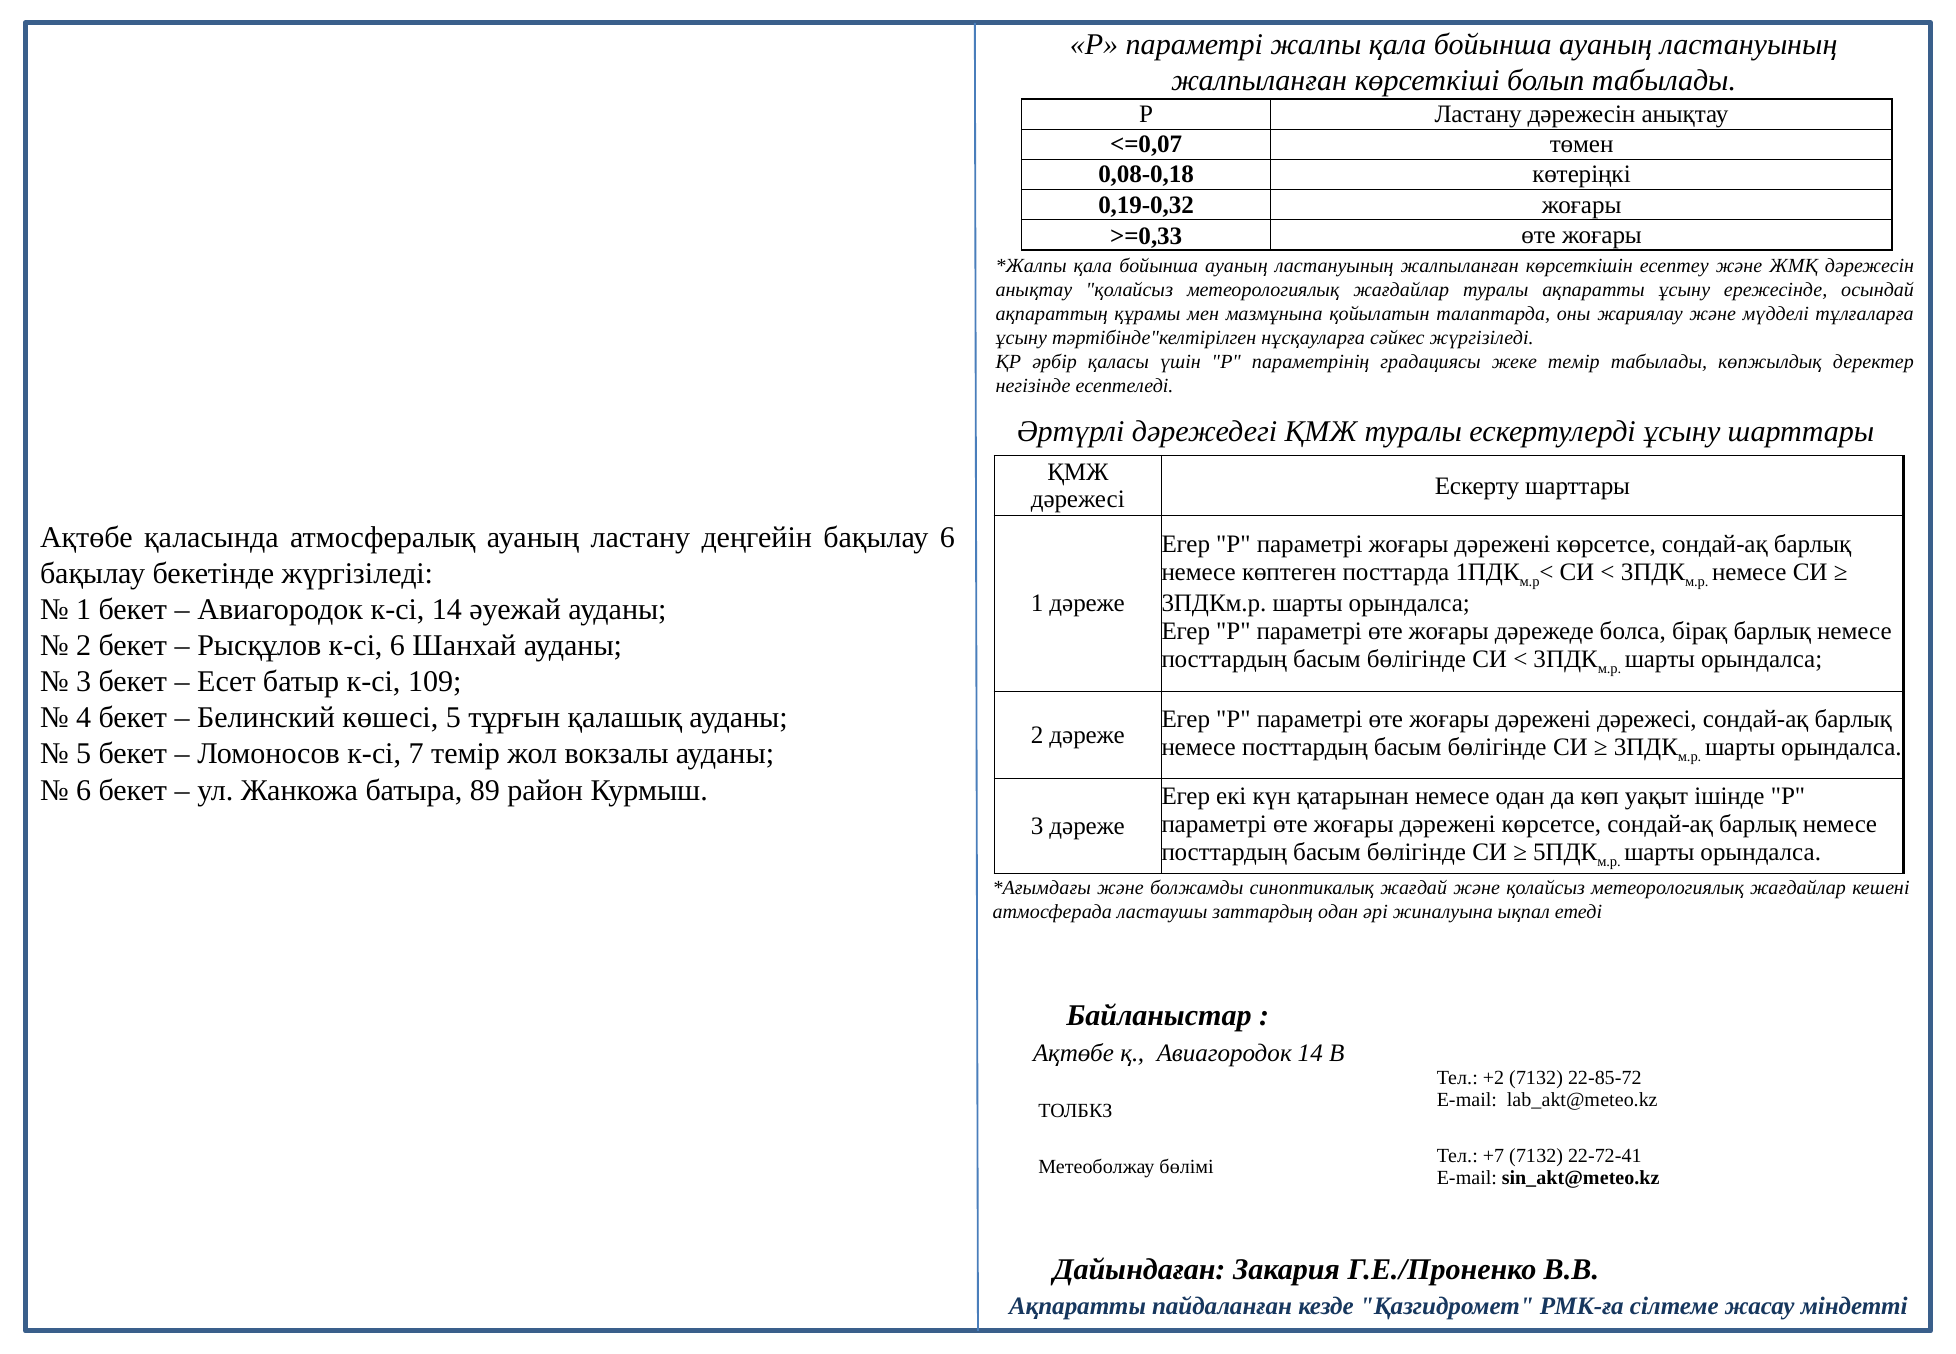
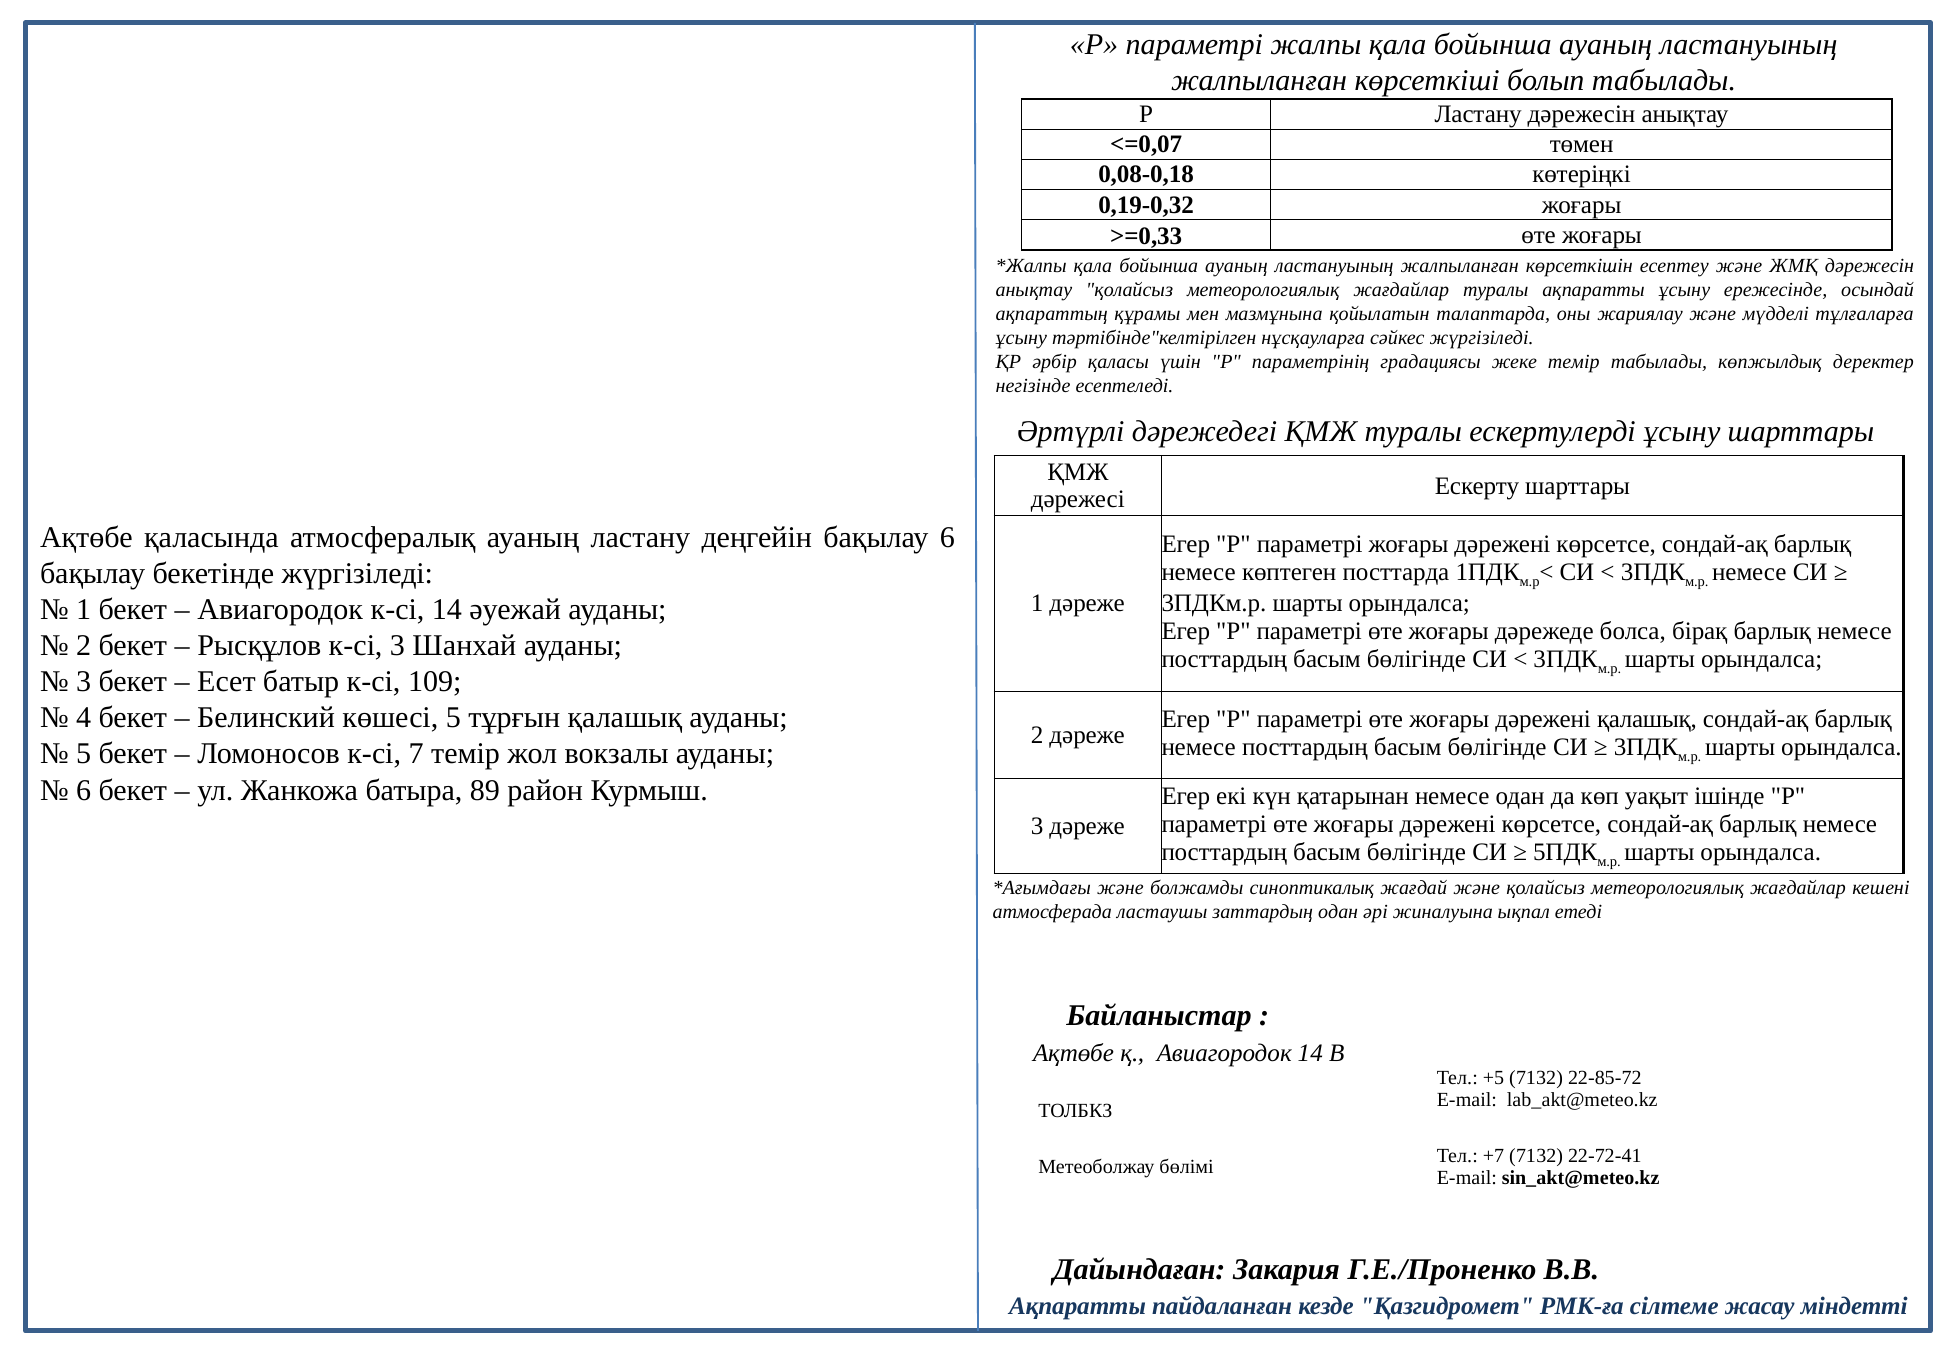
к-сі 6: 6 -> 3 (398, 646)
дәрежені дәрежесі: дәрежесі -> қалашық (1647, 719)
+2: +2 -> +5 (1493, 1078)
